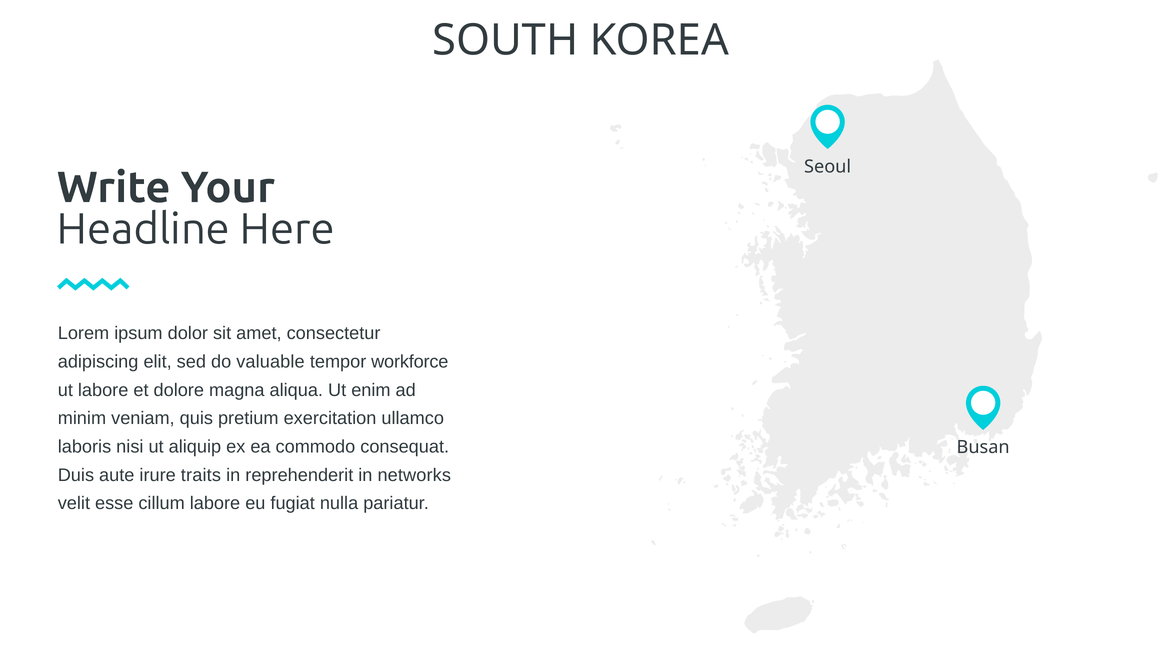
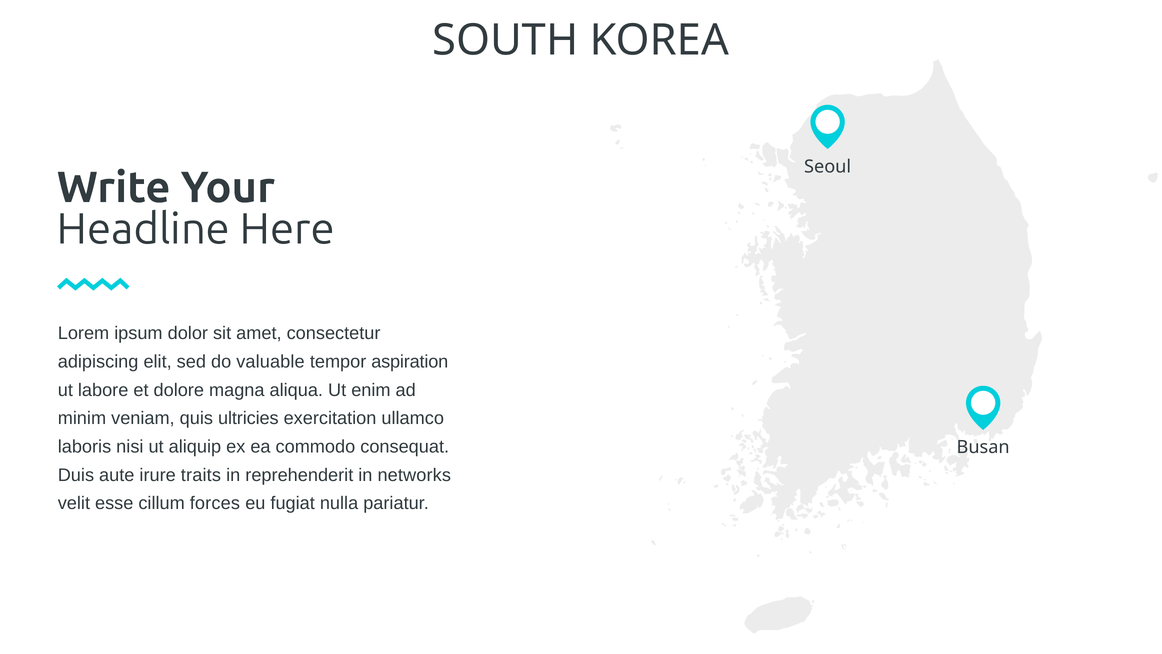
workforce: workforce -> aspiration (410, 362)
pretium: pretium -> ultricies (248, 418)
cillum labore: labore -> forces (215, 503)
